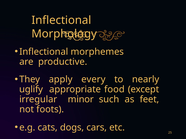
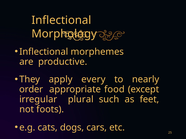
uglify: uglify -> order (31, 90)
minor: minor -> plural (81, 100)
